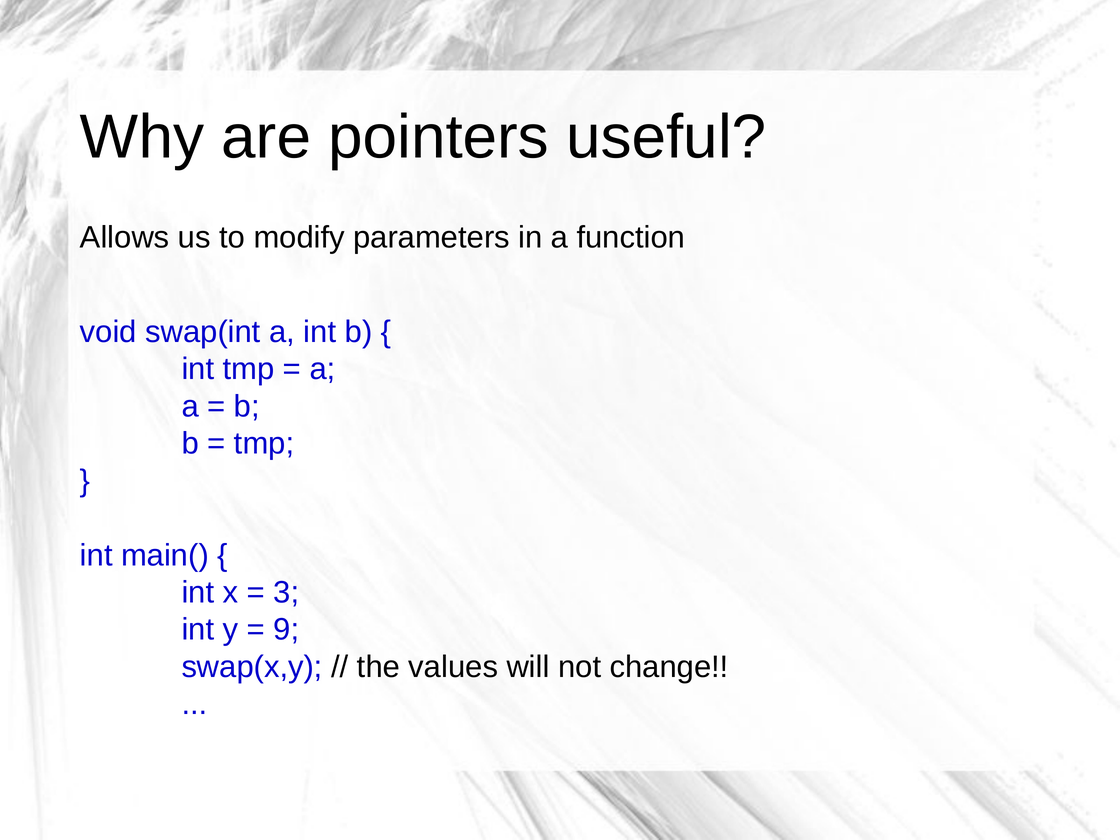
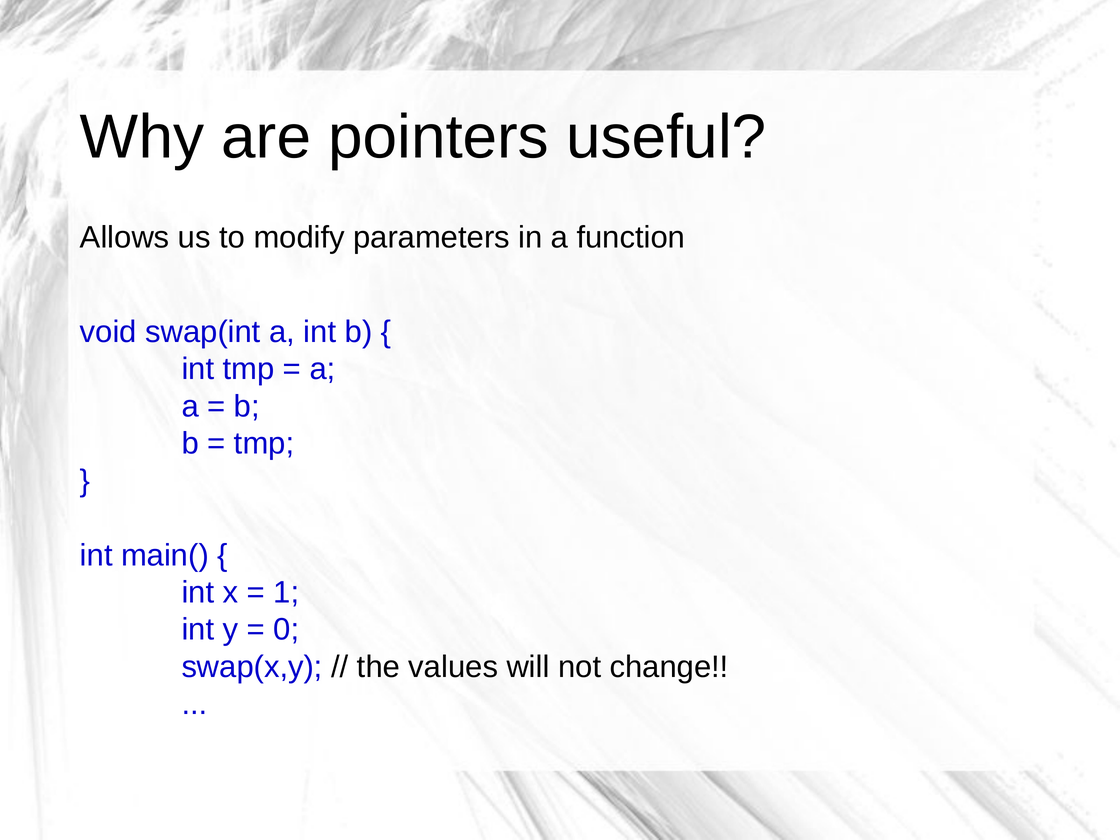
3: 3 -> 1 (286, 592)
9: 9 -> 0 (286, 630)
